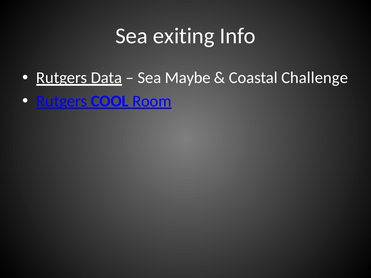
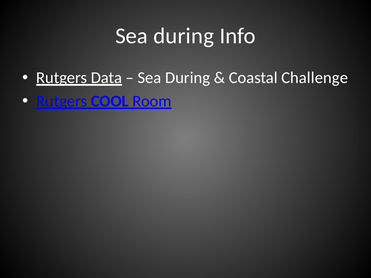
exiting: exiting -> during (184, 36)
Maybe: Maybe -> During (188, 78)
